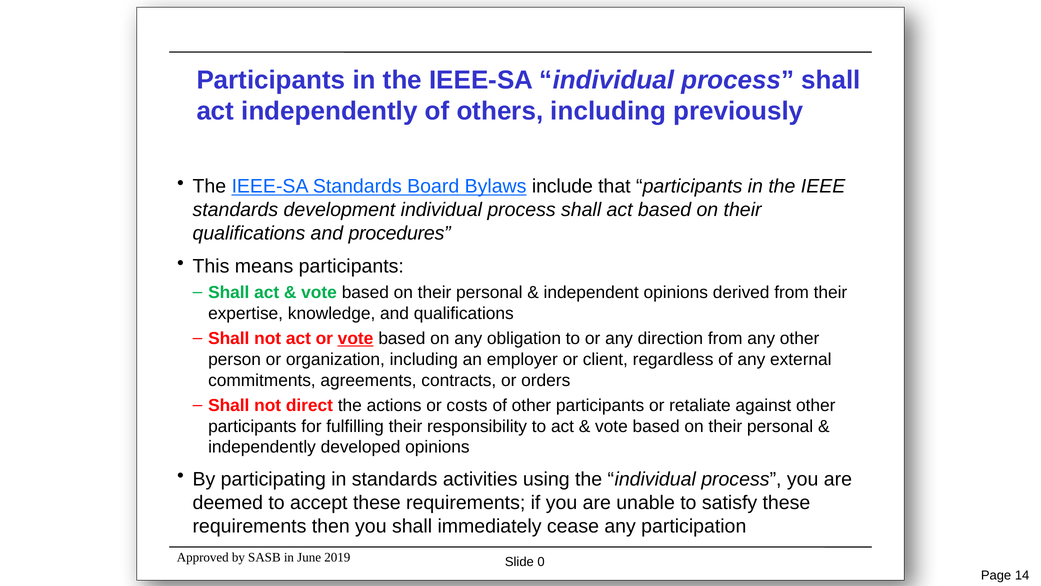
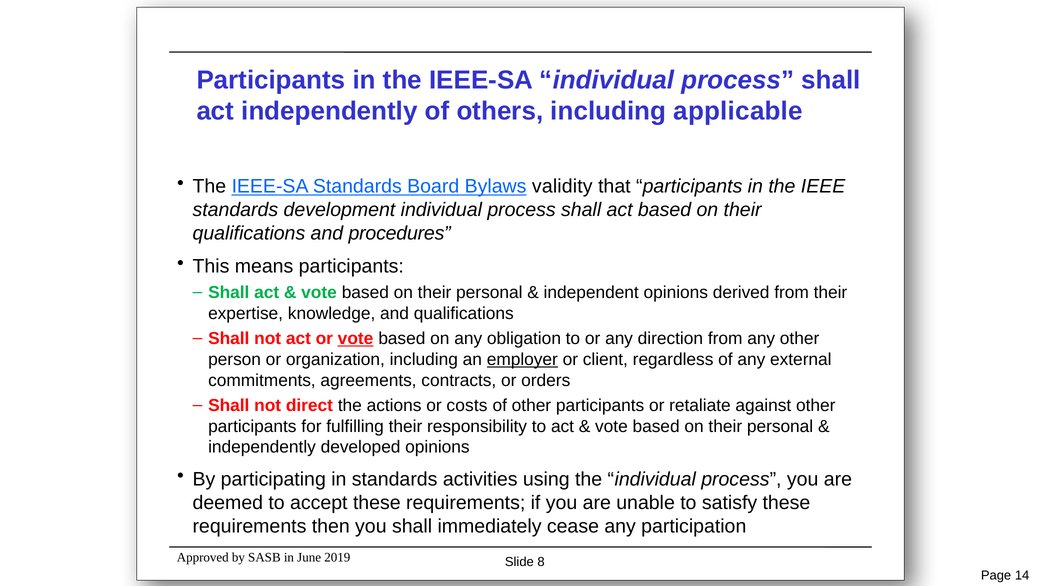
previously: previously -> applicable (738, 111)
include: include -> validity (562, 186)
employer underline: none -> present (522, 359)
0: 0 -> 8 (541, 562)
